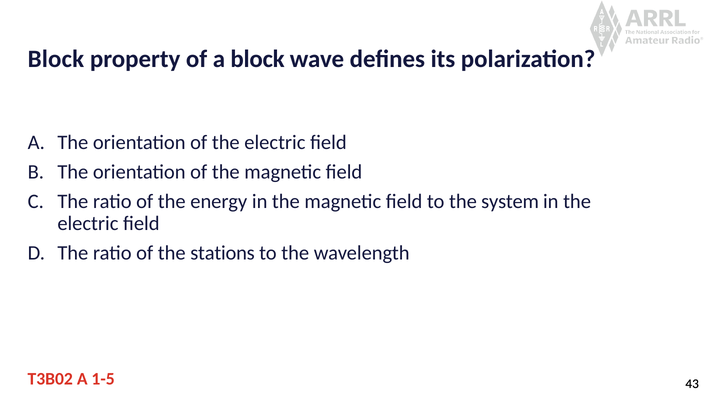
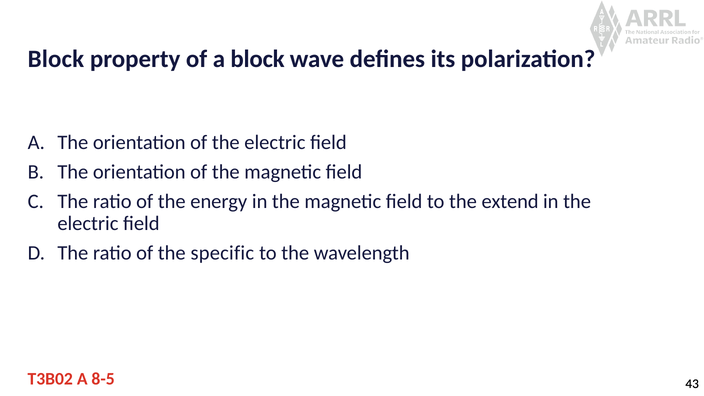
system: system -> extend (510, 201)
stations: stations -> specific (222, 253)
1-5: 1-5 -> 8-5 (103, 379)
